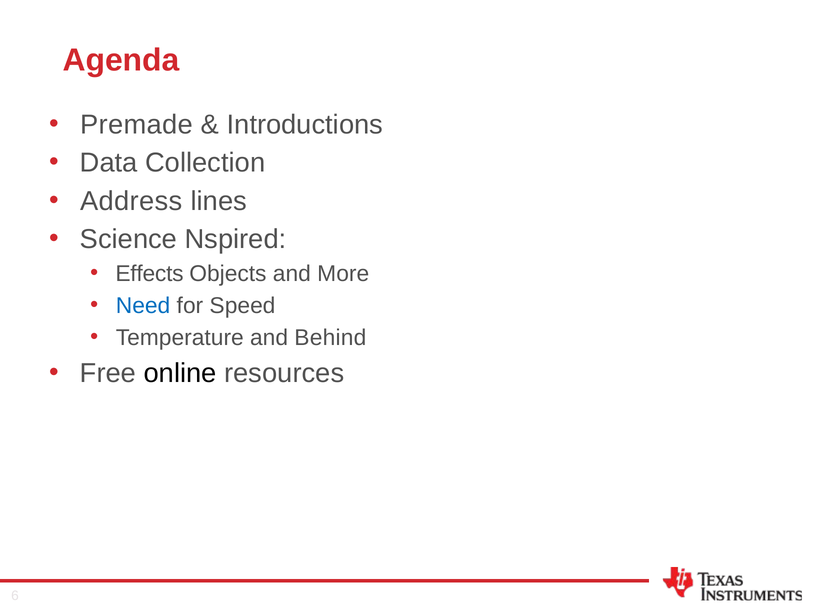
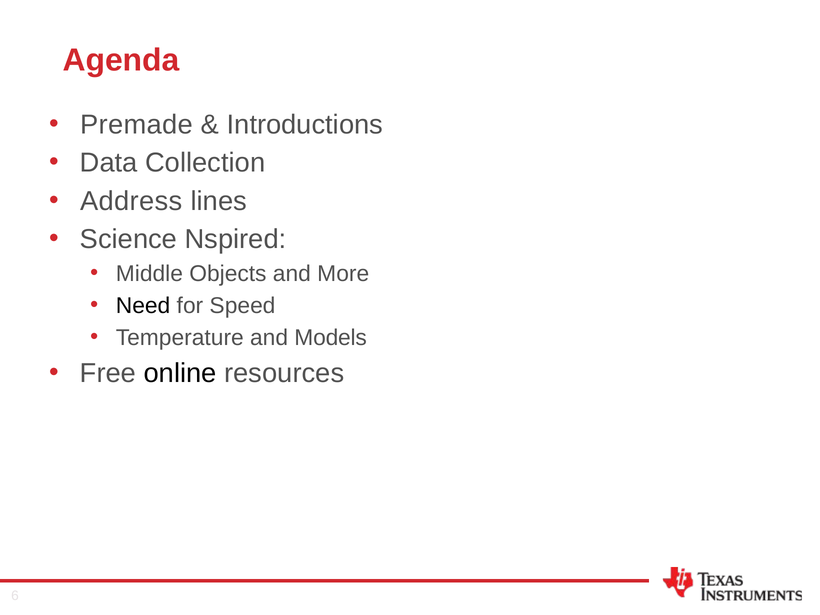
Effects: Effects -> Middle (149, 274)
Need colour: blue -> black (143, 306)
Behind: Behind -> Models (331, 337)
